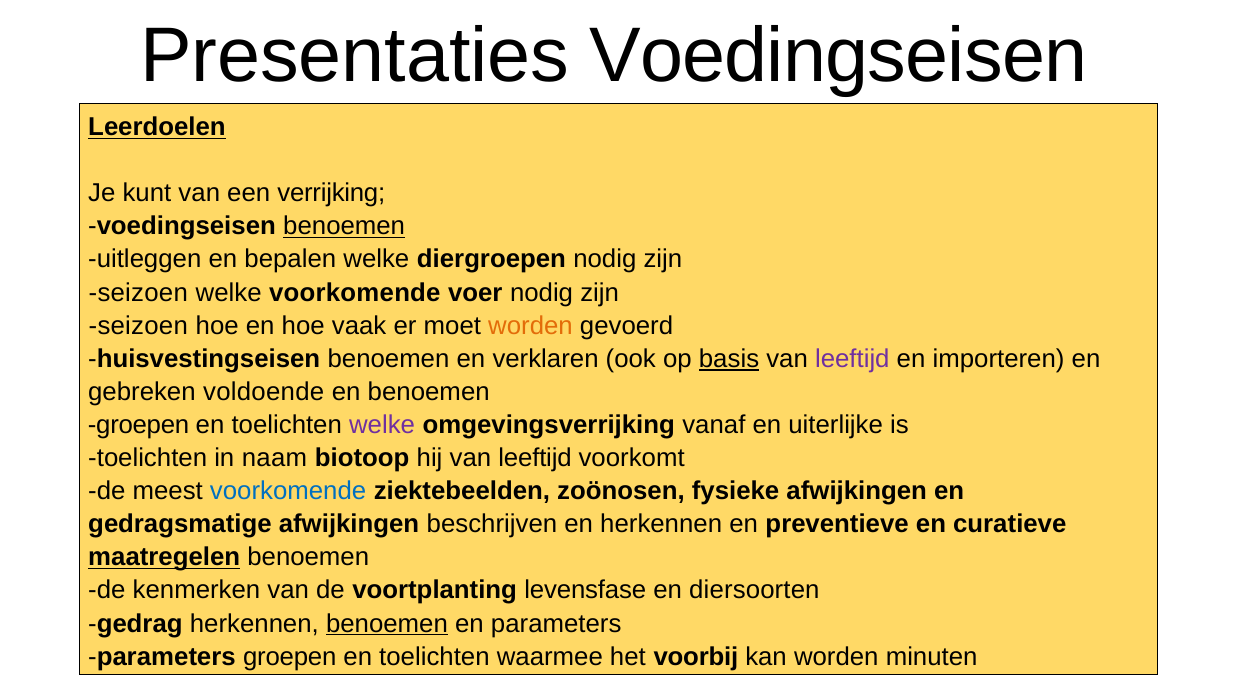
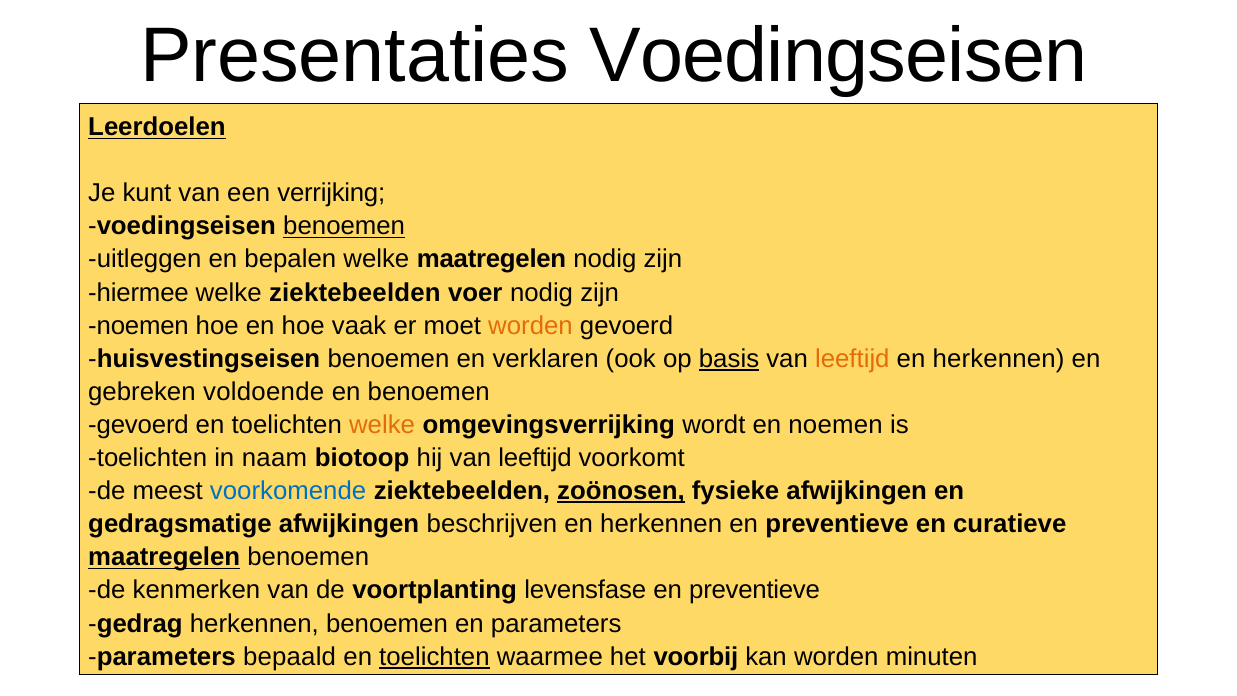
welke diergroepen: diergroepen -> maatregelen (492, 259)
seizoen: seizoen -> hiermee (139, 292)
welke voorkomende: voorkomende -> ziektebeelden (355, 292)
seizoen: seizoen -> noemen (139, 326)
leeftijd colour: purple -> orange (852, 359)
importeren: importeren -> herkennen (999, 359)
groepen: groepen -> gevoerd (139, 425)
welke colour: purple -> orange (382, 425)
vanaf: vanaf -> wordt (714, 425)
en uiterlijke: uiterlijke -> noemen (836, 425)
zoönosen underline: none -> present (621, 491)
diersoorten: diersoorten -> preventieve (755, 590)
benoemen underline: present -> none (387, 623)
parameters groepen: groepen -> bepaald (290, 656)
toelichten underline: none -> present (434, 656)
